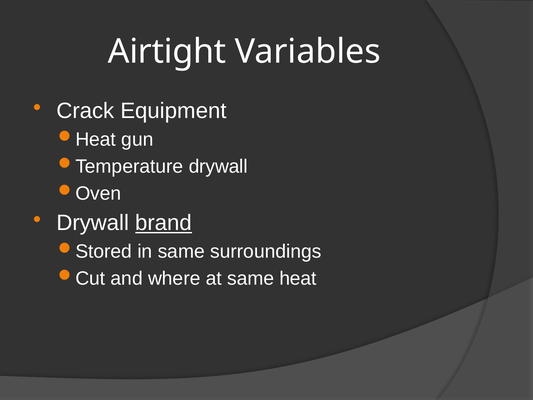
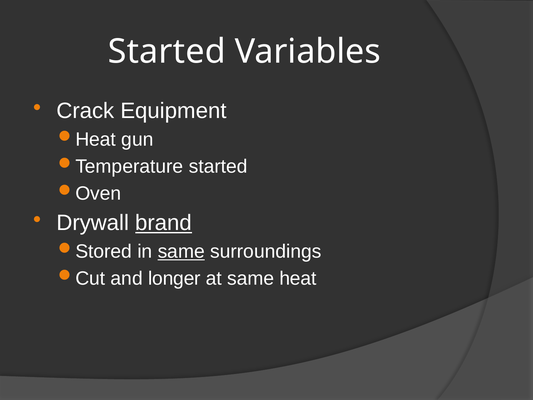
Airtight: Airtight -> Started (167, 52)
drywall: drywall -> started (218, 166)
same underline: none -> present (181, 251)
where: where -> longer (174, 278)
